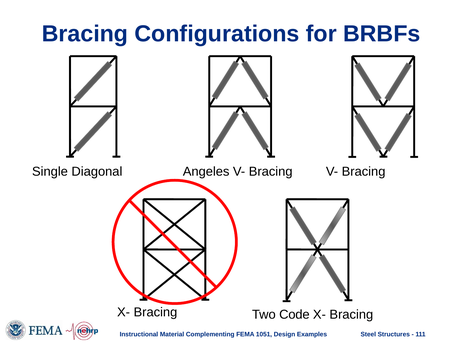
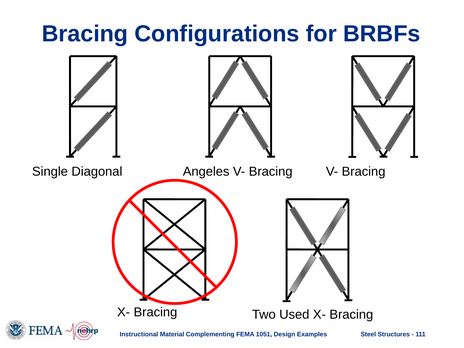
Code: Code -> Used (294, 314)
